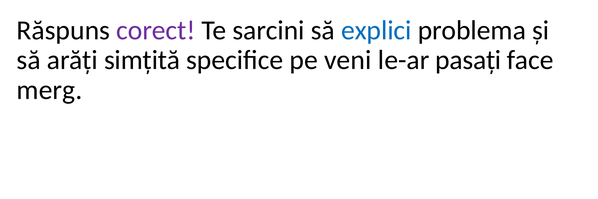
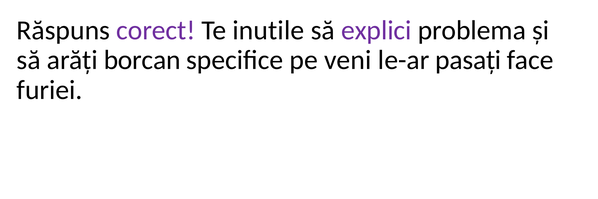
sarcini: sarcini -> inutile (268, 30)
explici colour: blue -> purple (376, 30)
simțită: simțită -> borcan (142, 60)
merg: merg -> furiei (50, 90)
